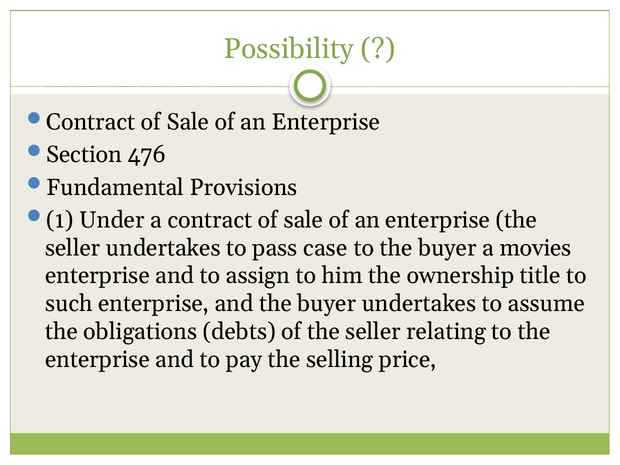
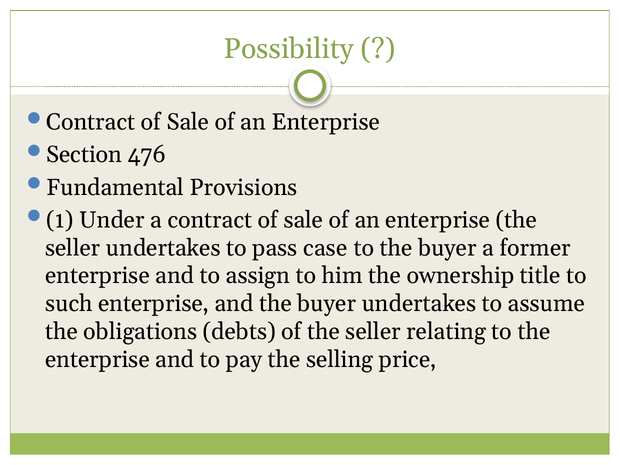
movies: movies -> former (535, 248)
